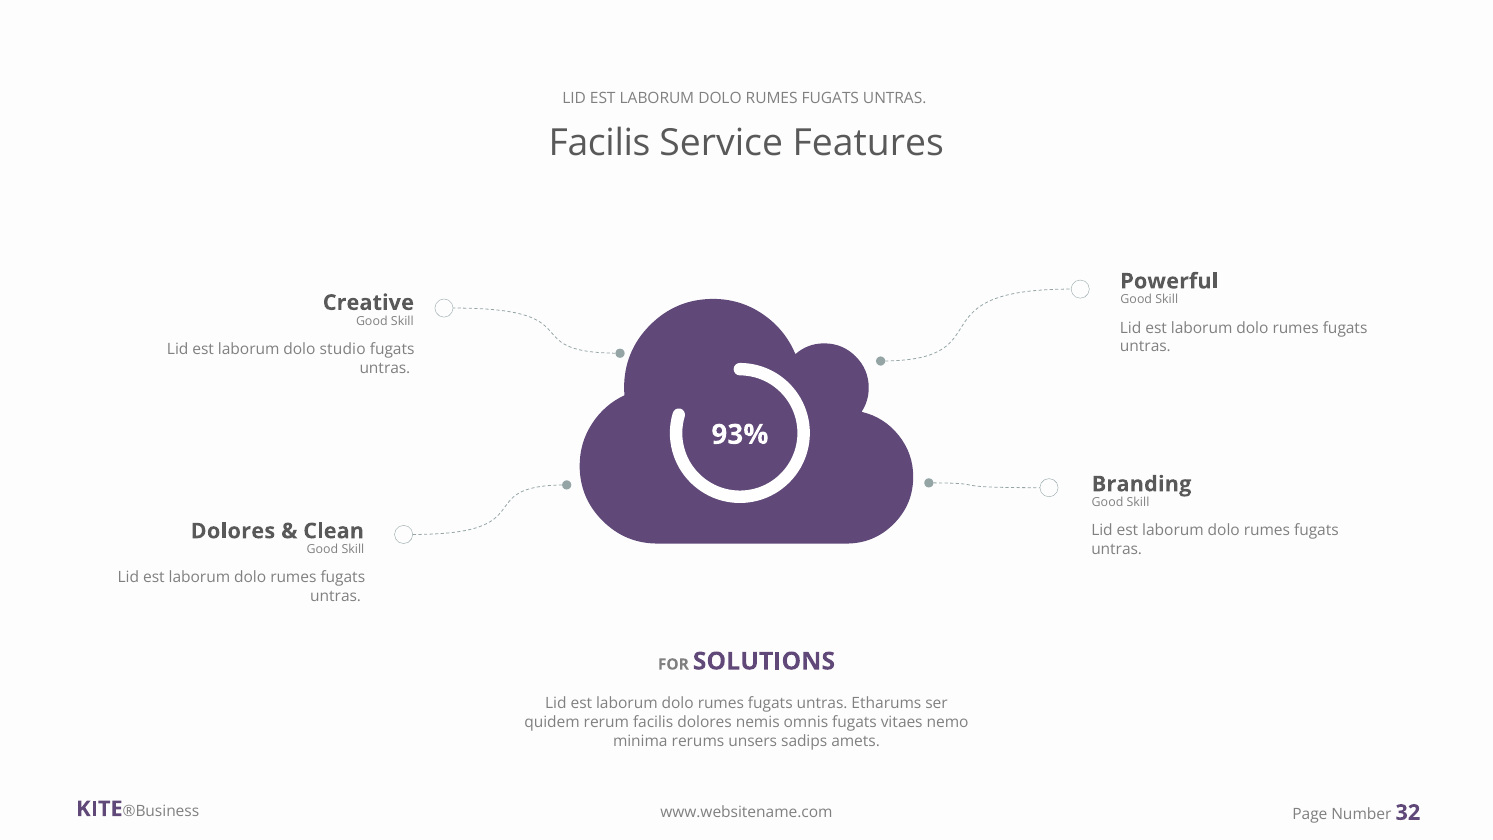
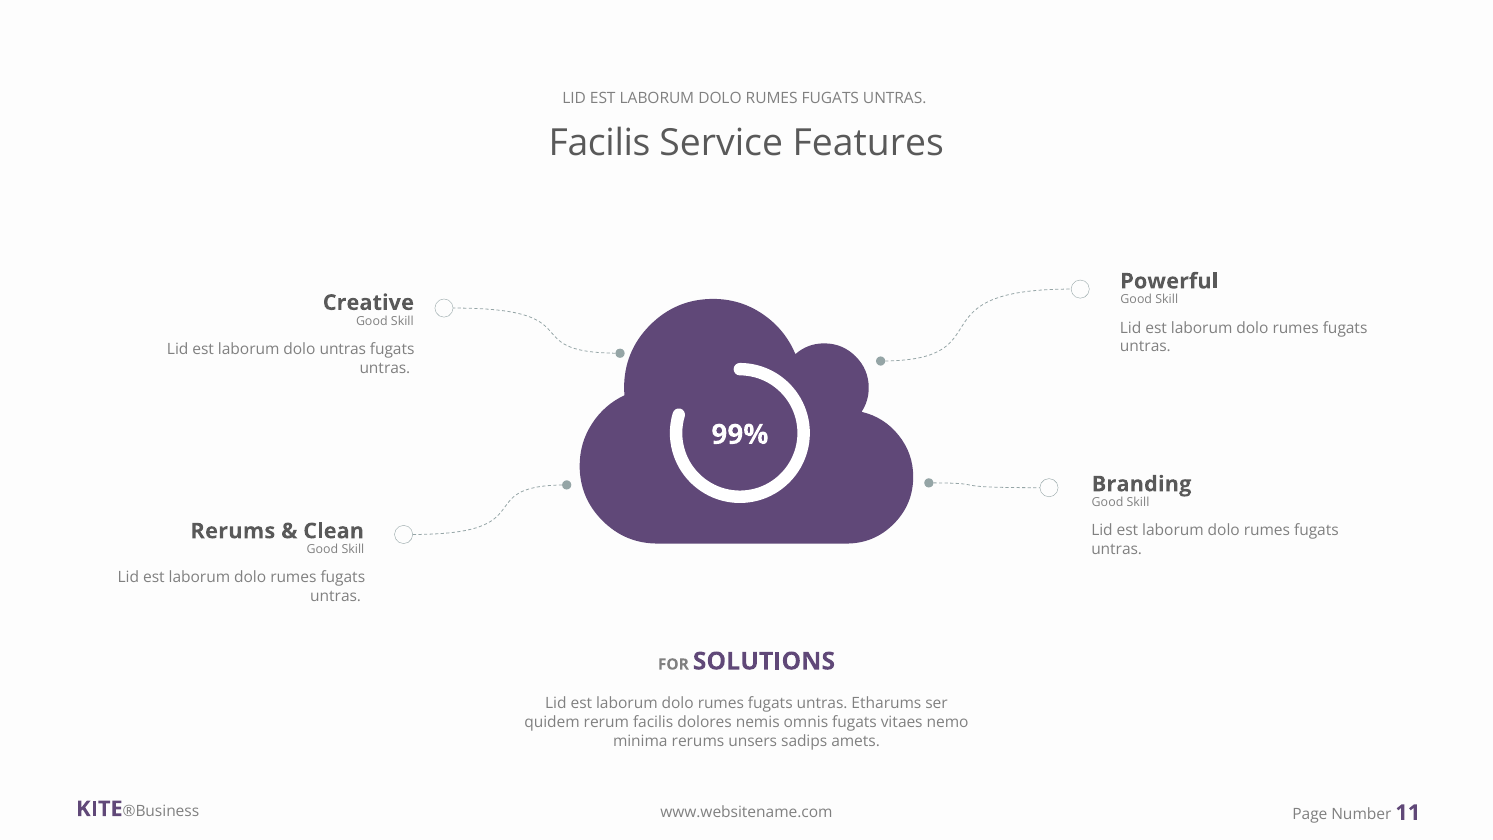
dolo studio: studio -> untras (343, 349)
93%: 93% -> 99% (740, 435)
Dolores: Dolores -> Rerums (233, 531)
32: 32 -> 11 (1408, 812)
